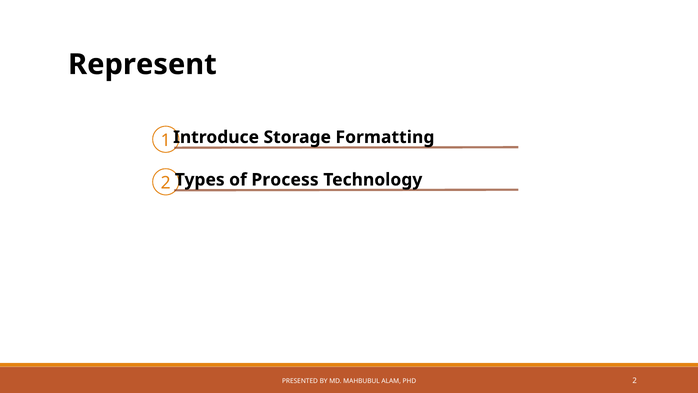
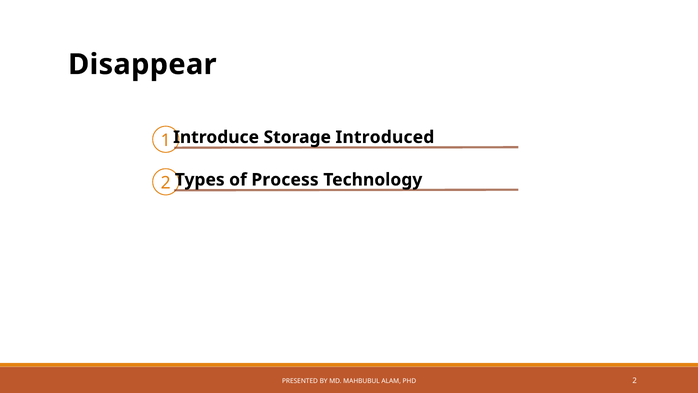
Represent: Represent -> Disappear (142, 64)
Formatting: Formatting -> Introduced (385, 137)
